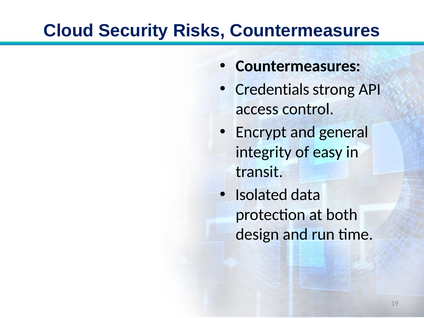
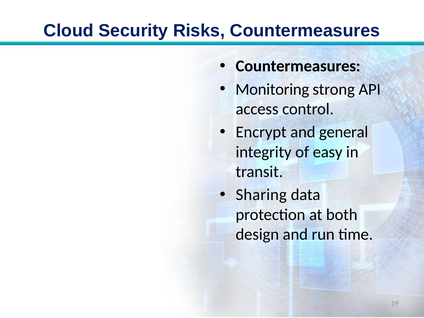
Credentials: Credentials -> Monitoring (272, 89)
Isolated: Isolated -> Sharing (261, 195)
